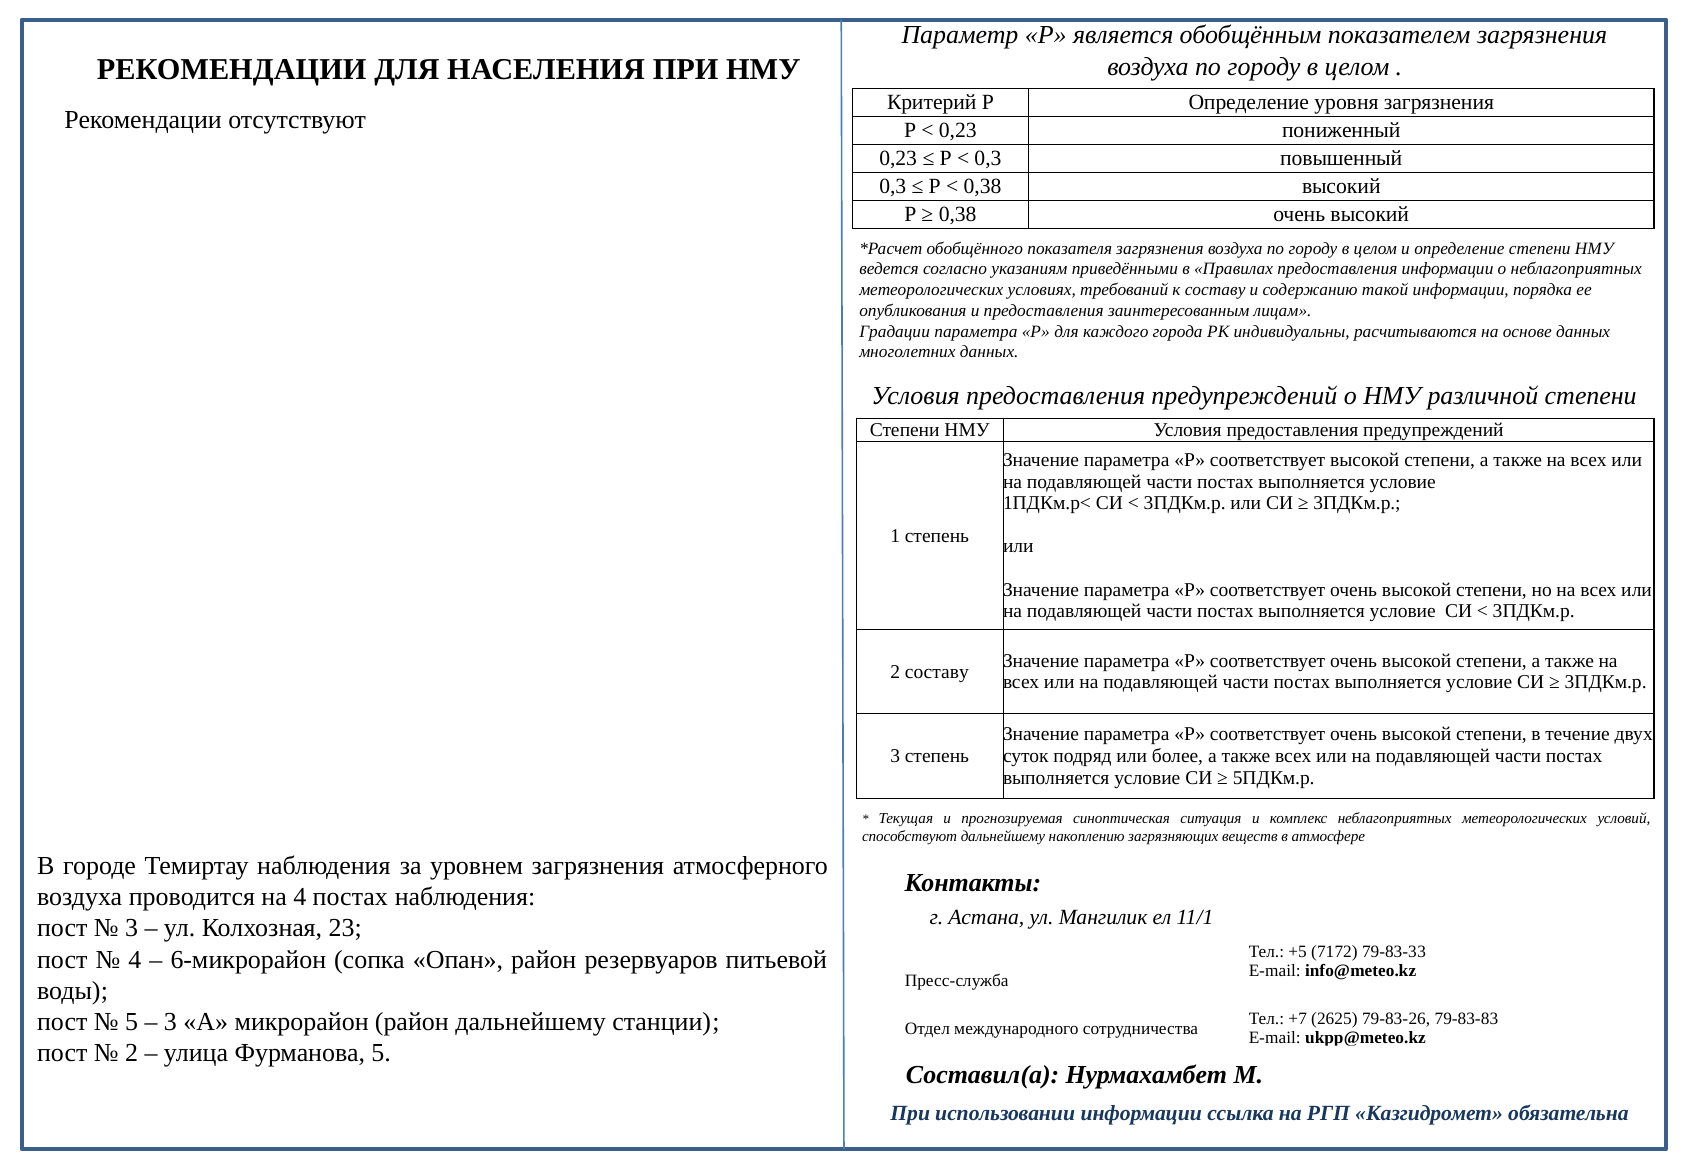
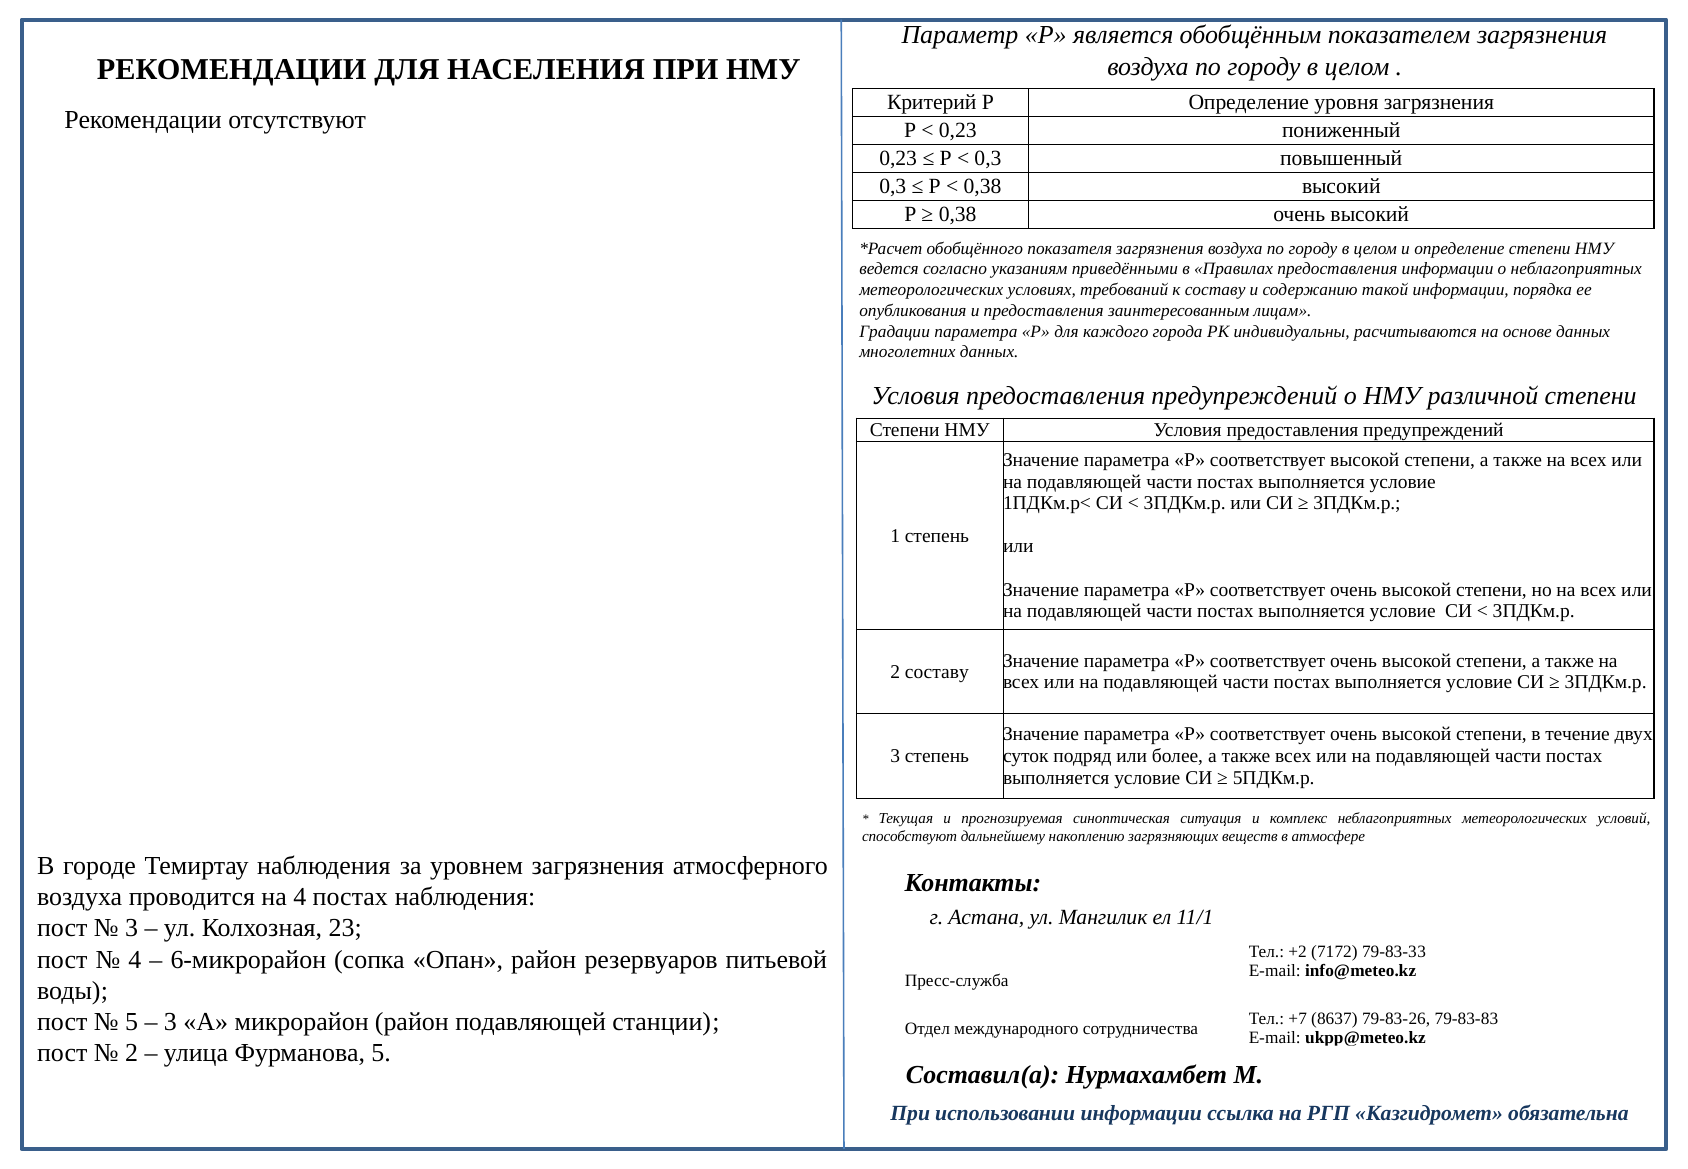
+5: +5 -> +2 (1298, 951)
район дальнейшему: дальнейшему -> подавляющей (531, 1022)
2625: 2625 -> 8637 (1334, 1019)
